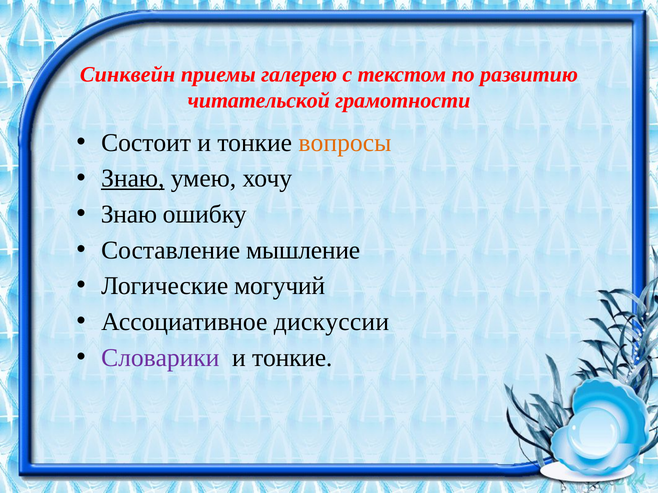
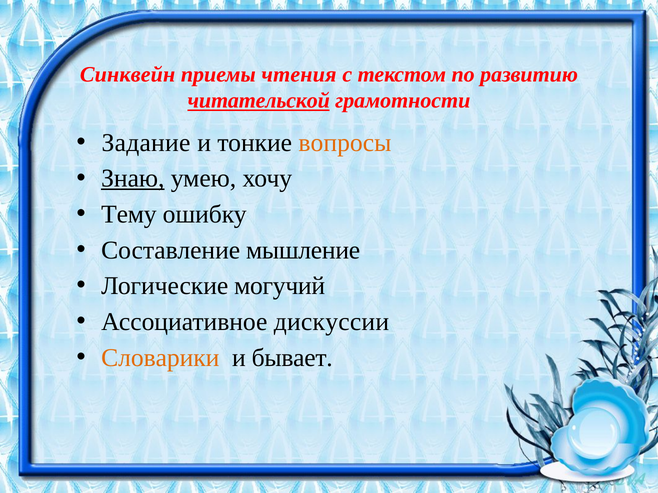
галерею: галерею -> чтения (299, 74)
читательской underline: none -> present (259, 101)
Состоит: Состоит -> Задание (146, 143)
Знаю: Знаю -> Тему (129, 215)
Словарики colour: purple -> orange (160, 358)
тонкие: тонкие -> бывает (292, 358)
